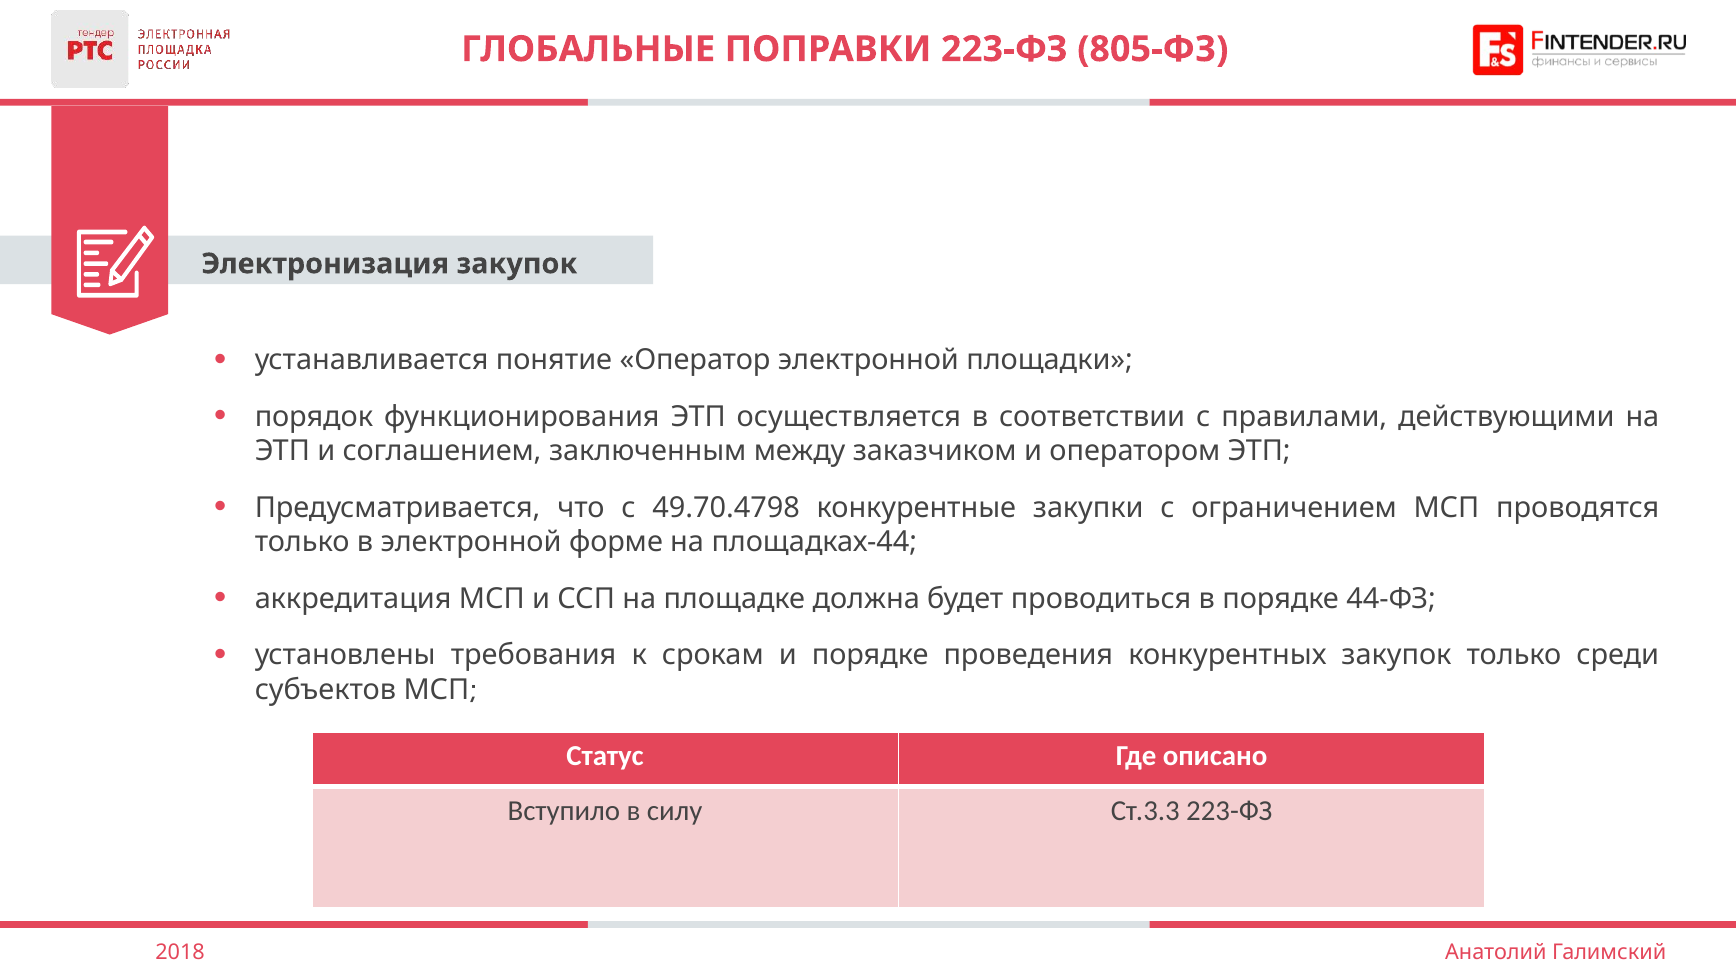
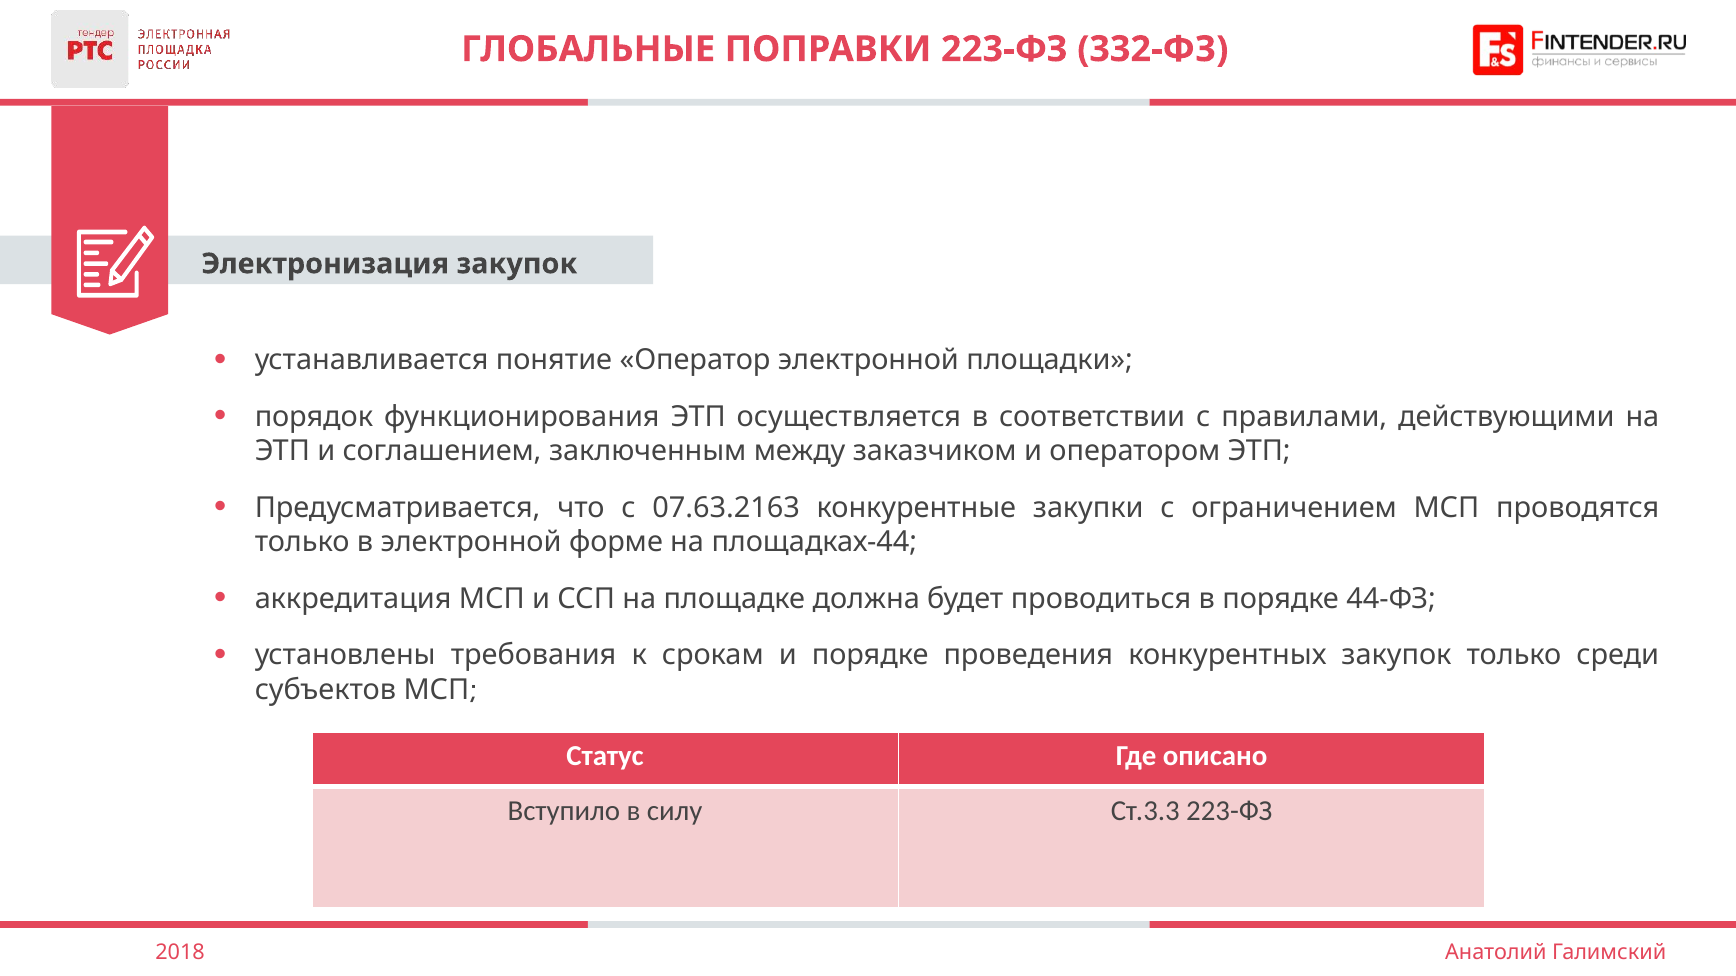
805-ФЗ: 805-ФЗ -> 332-ФЗ (1153, 49)
49.70.4798: 49.70.4798 -> 07.63.2163 (726, 508)
